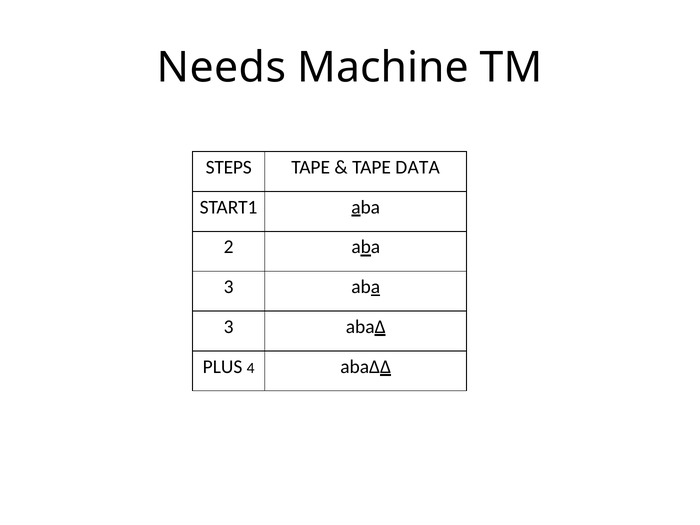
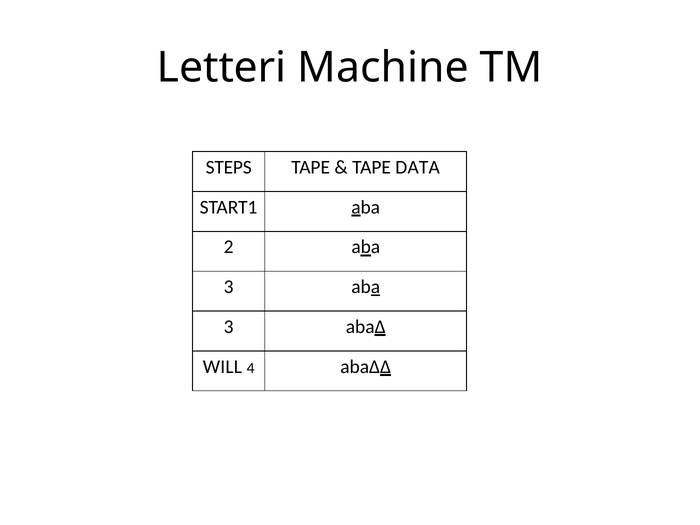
Needs: Needs -> Letteri (222, 68)
PLUS: PLUS -> WILL (222, 367)
